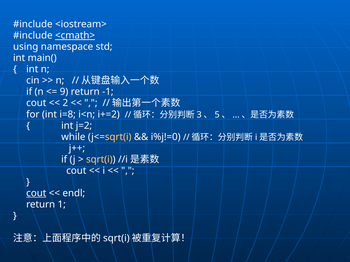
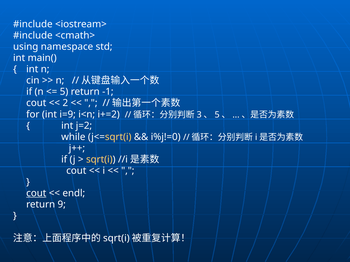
<cmath> underline: present -> none (75, 36)
9: 9 -> 5 (64, 92)
i=8: i=8 -> i=9 (68, 115)
1: 1 -> 9 (62, 205)
